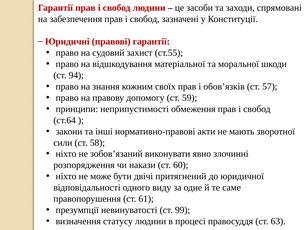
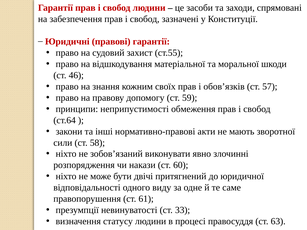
94: 94 -> 46 (76, 75)
99: 99 -> 33 (183, 210)
